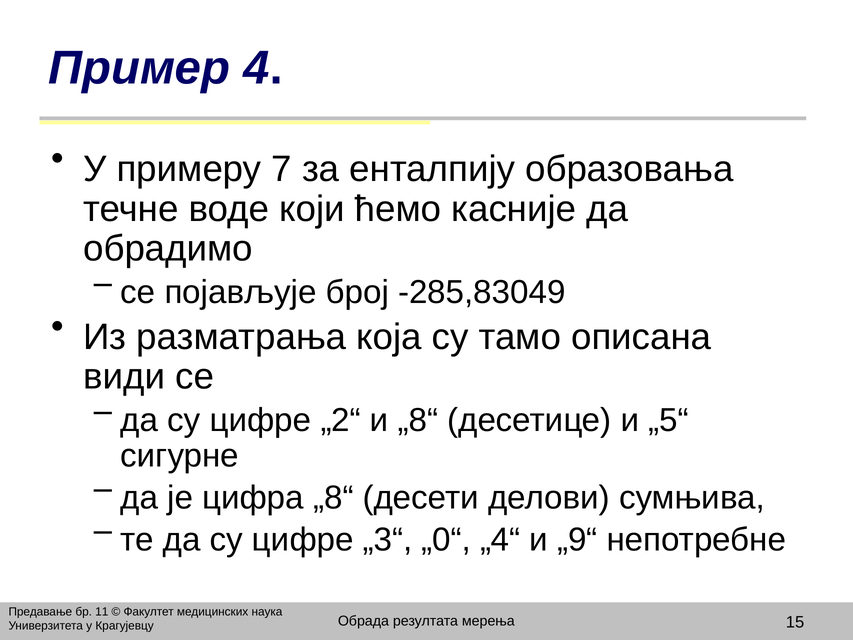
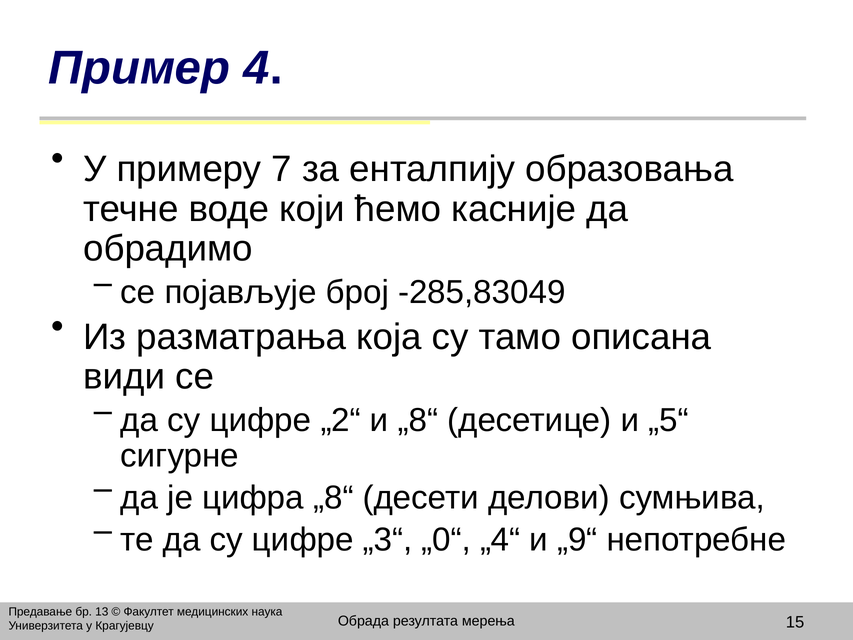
11: 11 -> 13 (102, 612)
